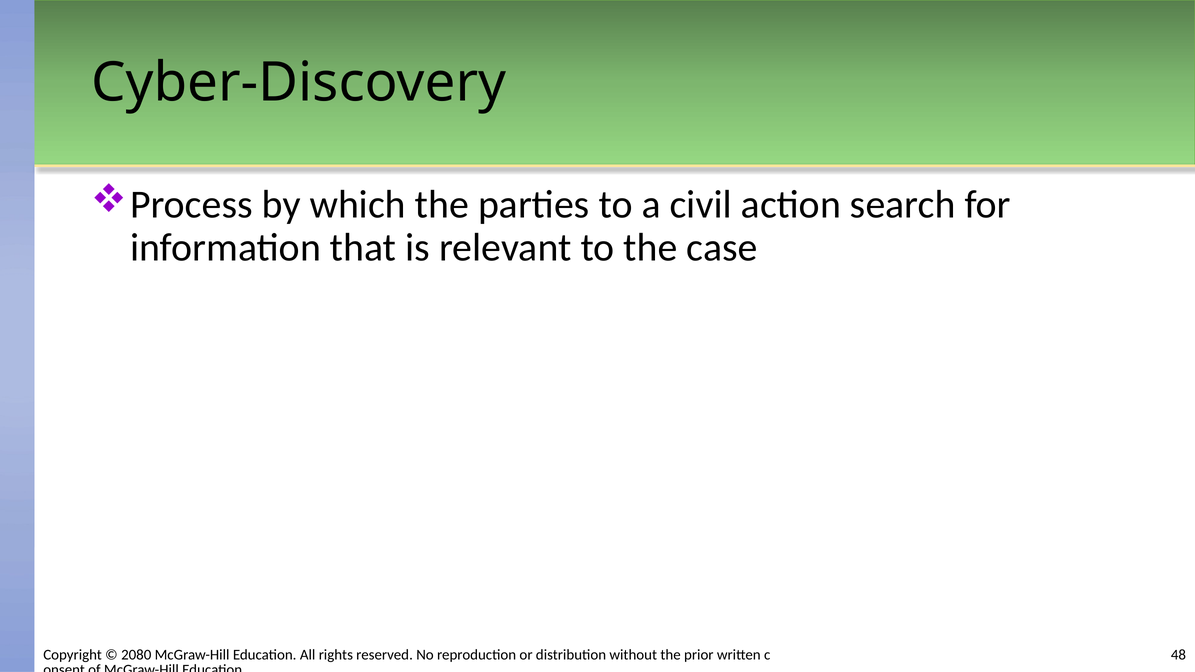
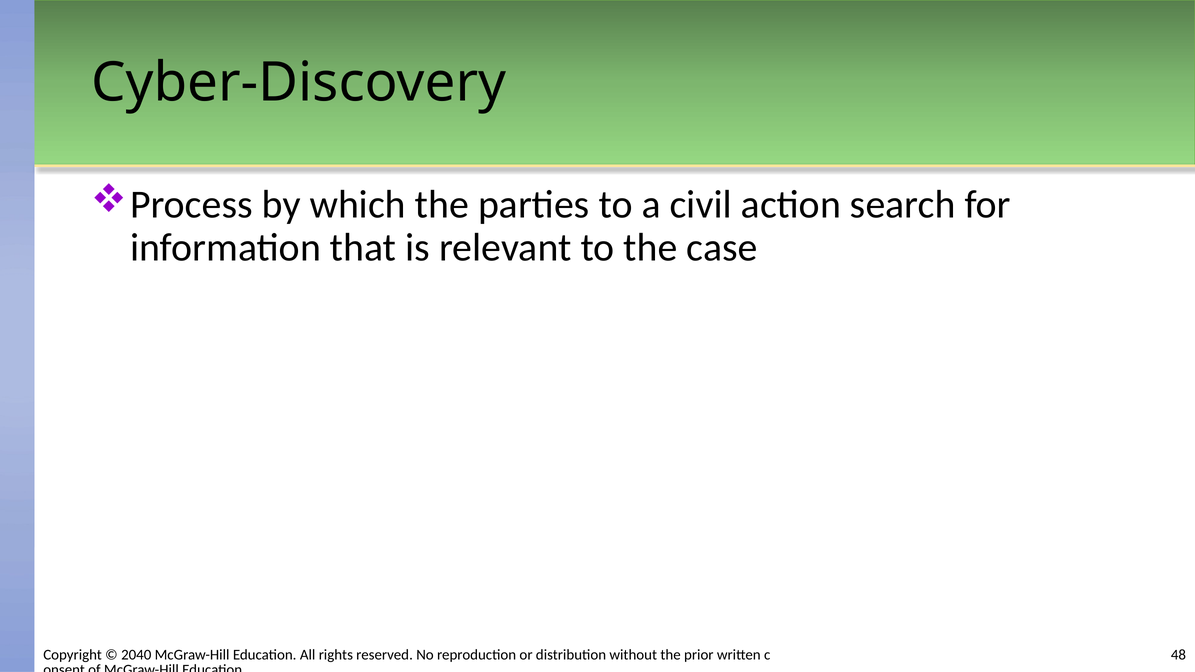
2080: 2080 -> 2040 (136, 655)
